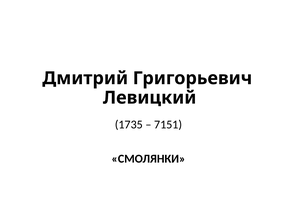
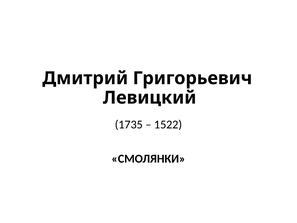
7151: 7151 -> 1522 (168, 124)
